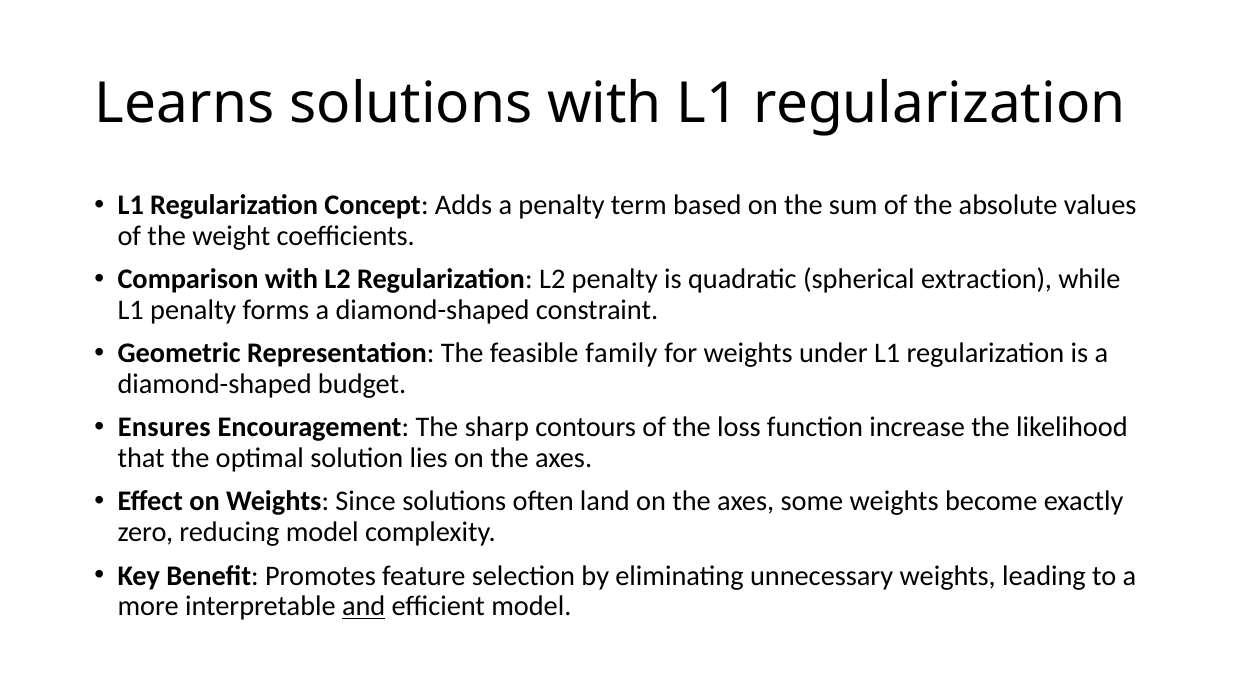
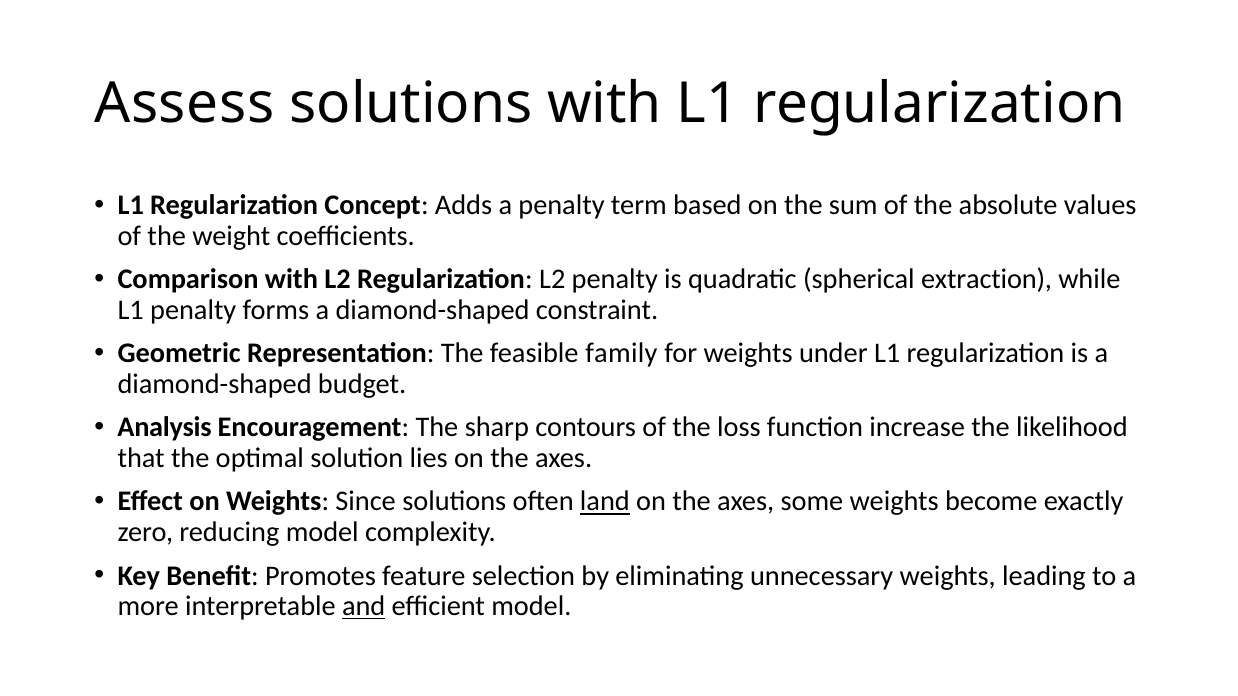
Learns: Learns -> Assess (184, 104)
Ensures: Ensures -> Analysis (165, 428)
land underline: none -> present (605, 502)
